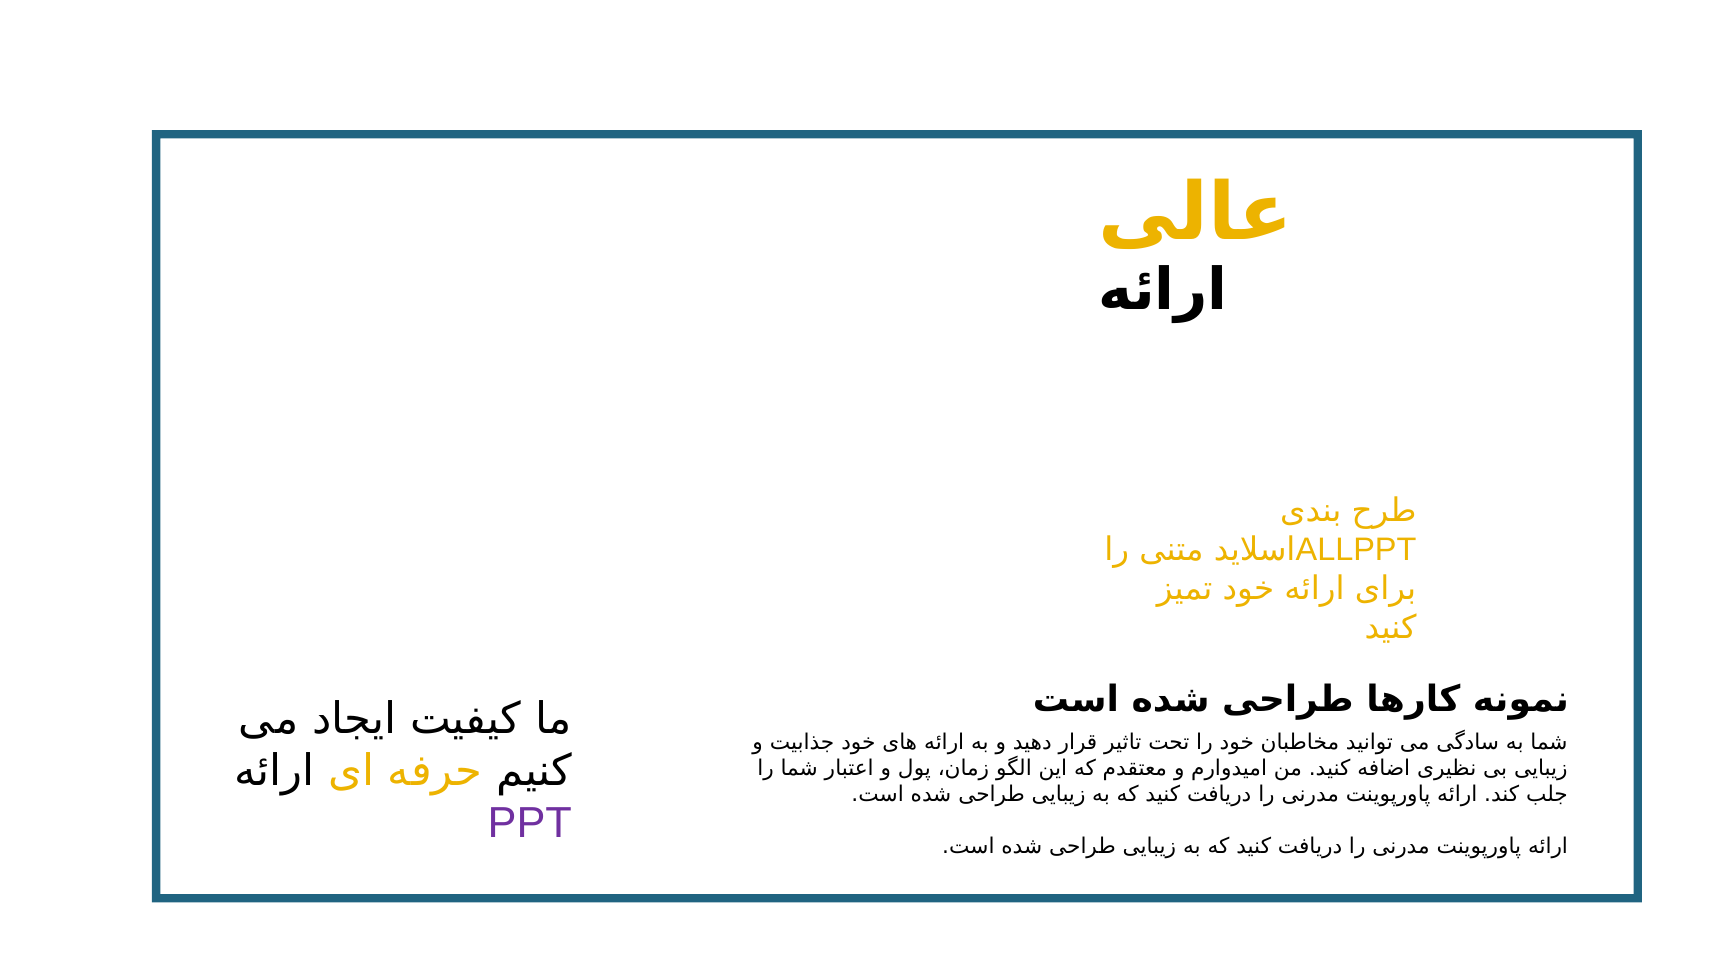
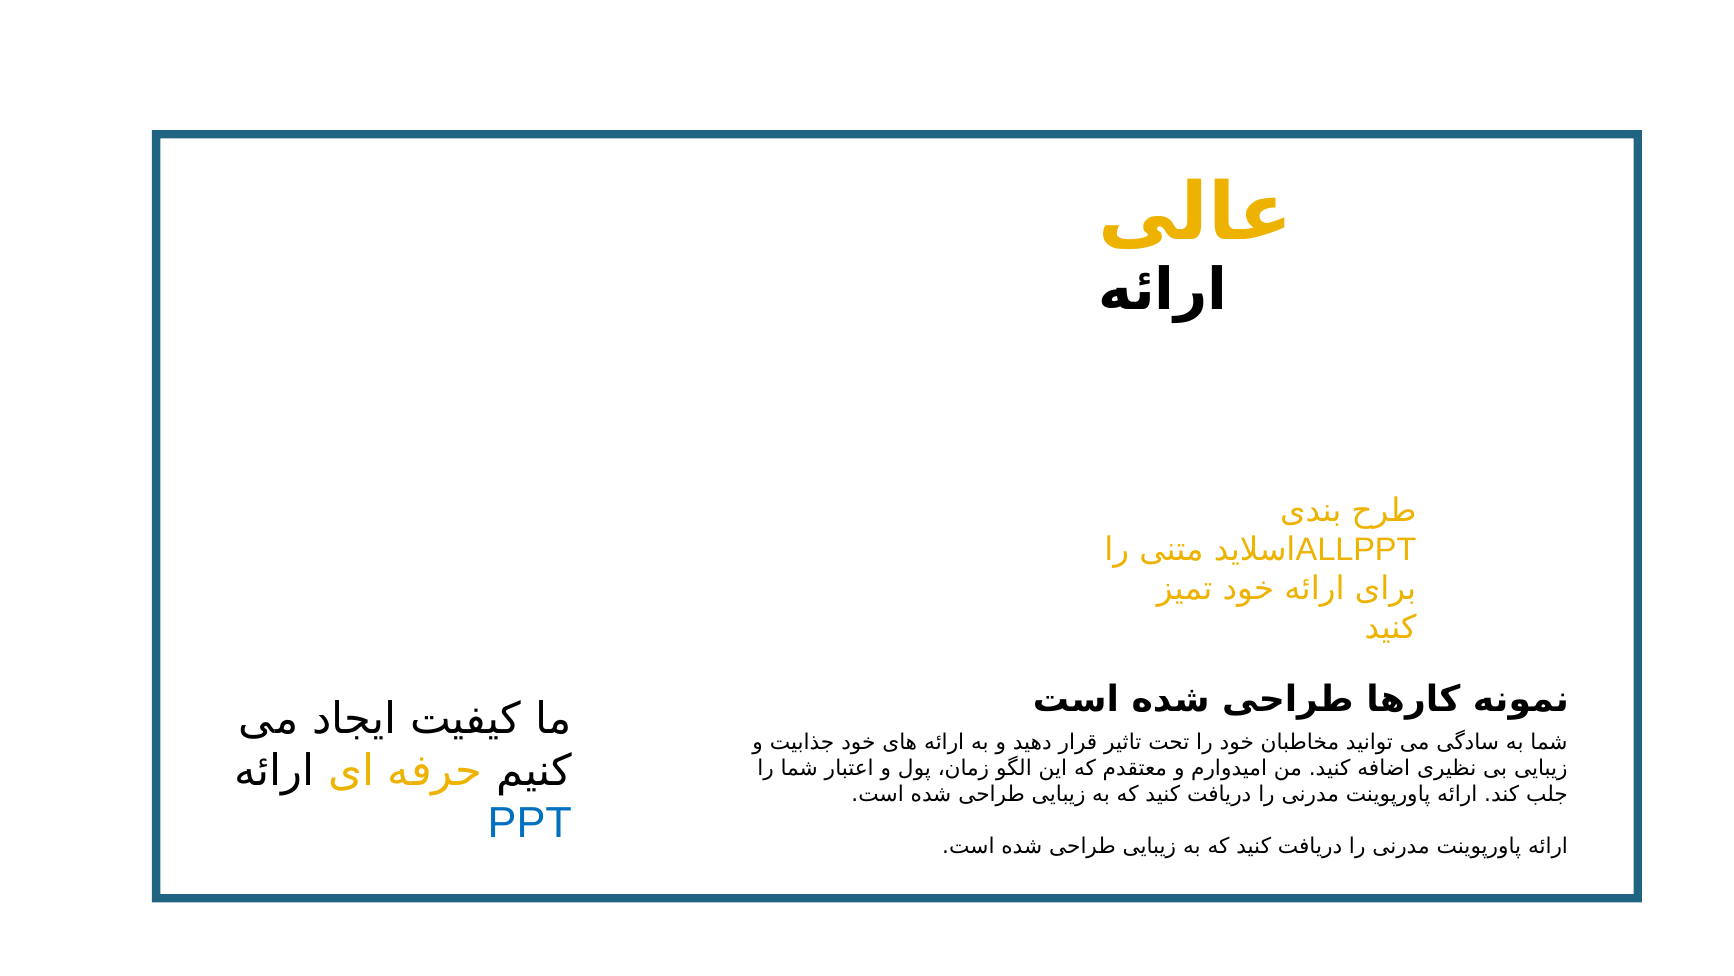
PPT colour: purple -> blue (530, 822)
